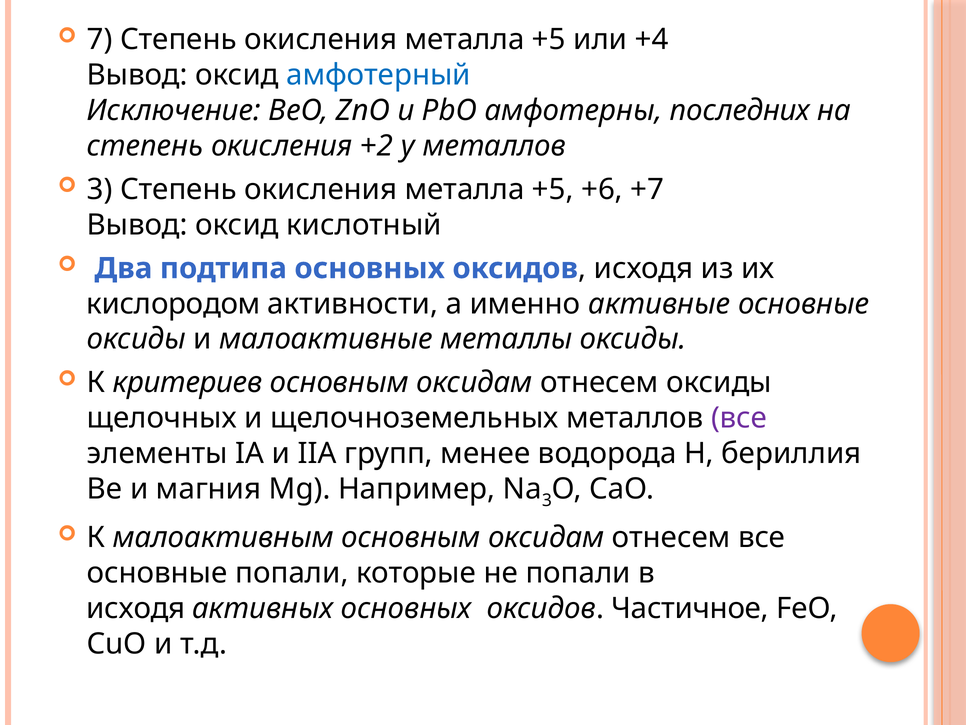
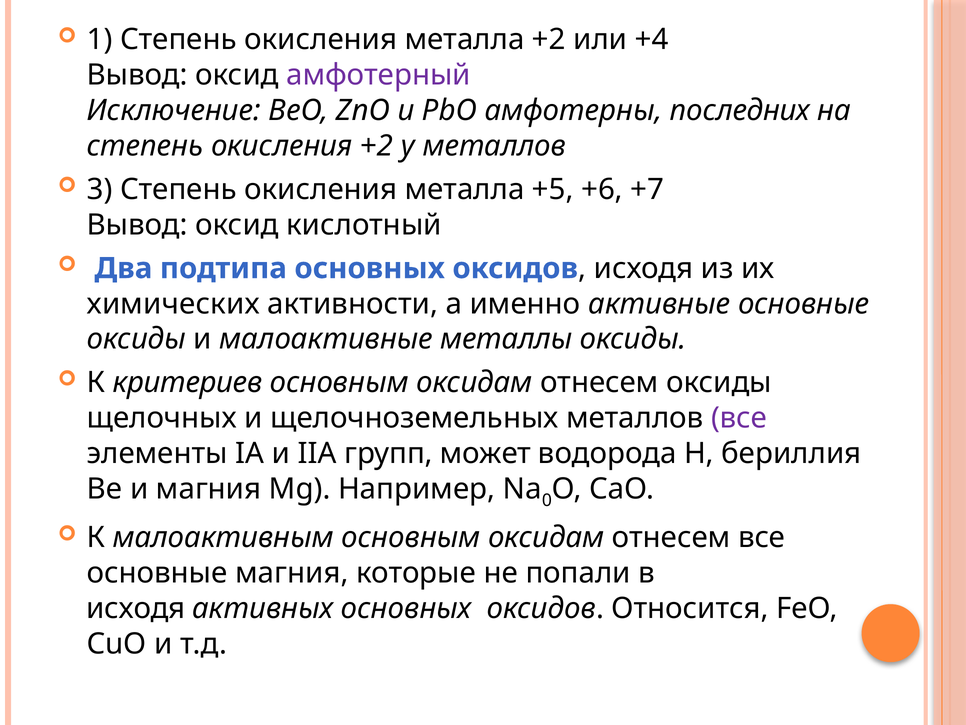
7: 7 -> 1 (100, 40)
+5: +5 -> +2 (549, 40)
амфотерный colour: blue -> purple (379, 75)
кислородом: кислородом -> химических (173, 304)
менее: менее -> может (486, 453)
3: 3 -> 0 (547, 500)
основные попали: попали -> магния (292, 573)
Частичное: Частичное -> Относится (690, 608)
